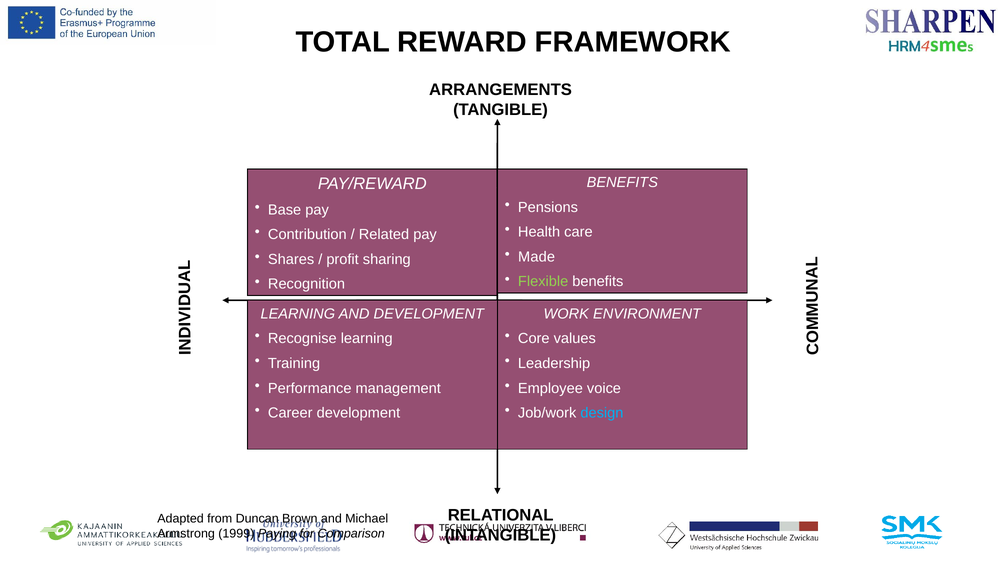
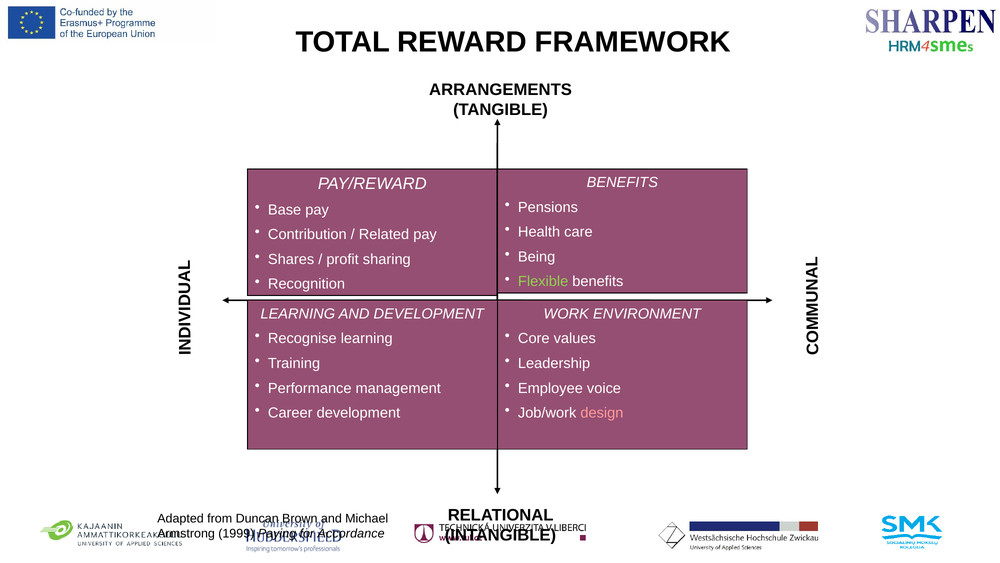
Made: Made -> Being (537, 257)
design colour: light blue -> pink (602, 413)
Comparison: Comparison -> Accordance (351, 533)
